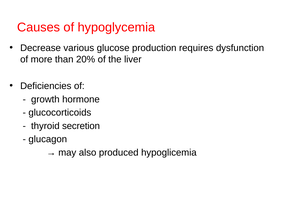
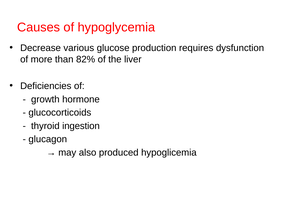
20%: 20% -> 82% (86, 59)
secretion: secretion -> ingestion (81, 126)
